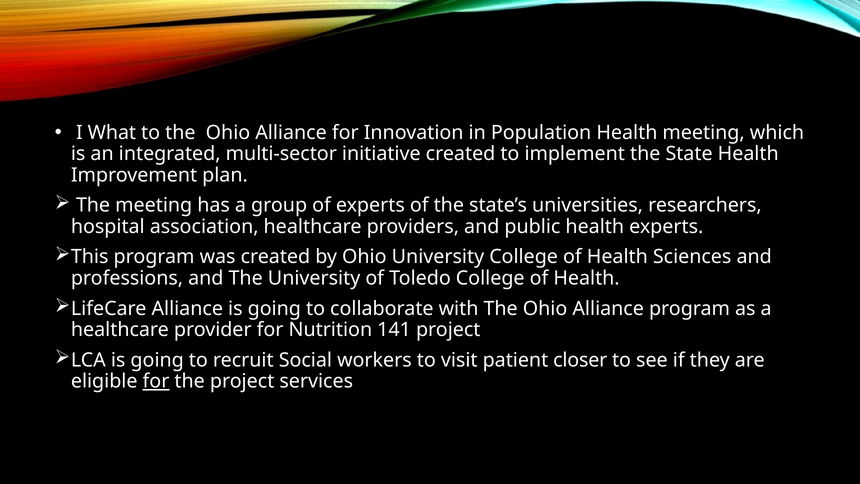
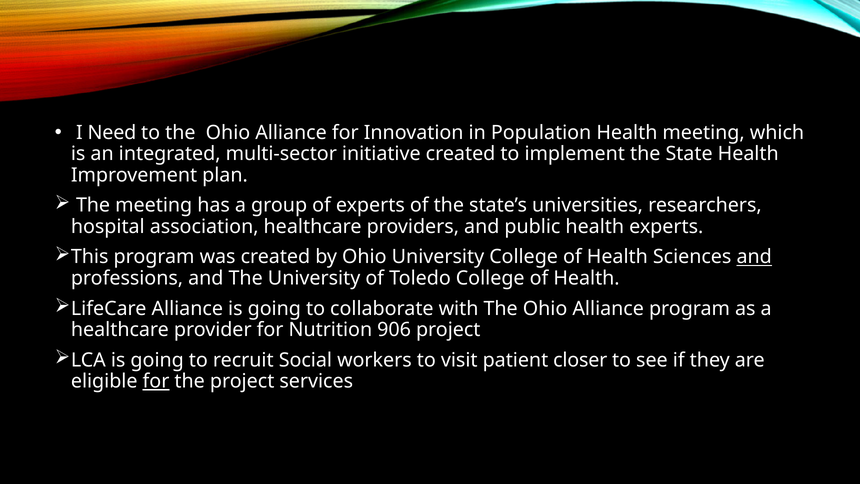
What: What -> Need (112, 133)
and underline: none -> present (754, 257)
141: 141 -> 906 (394, 330)
